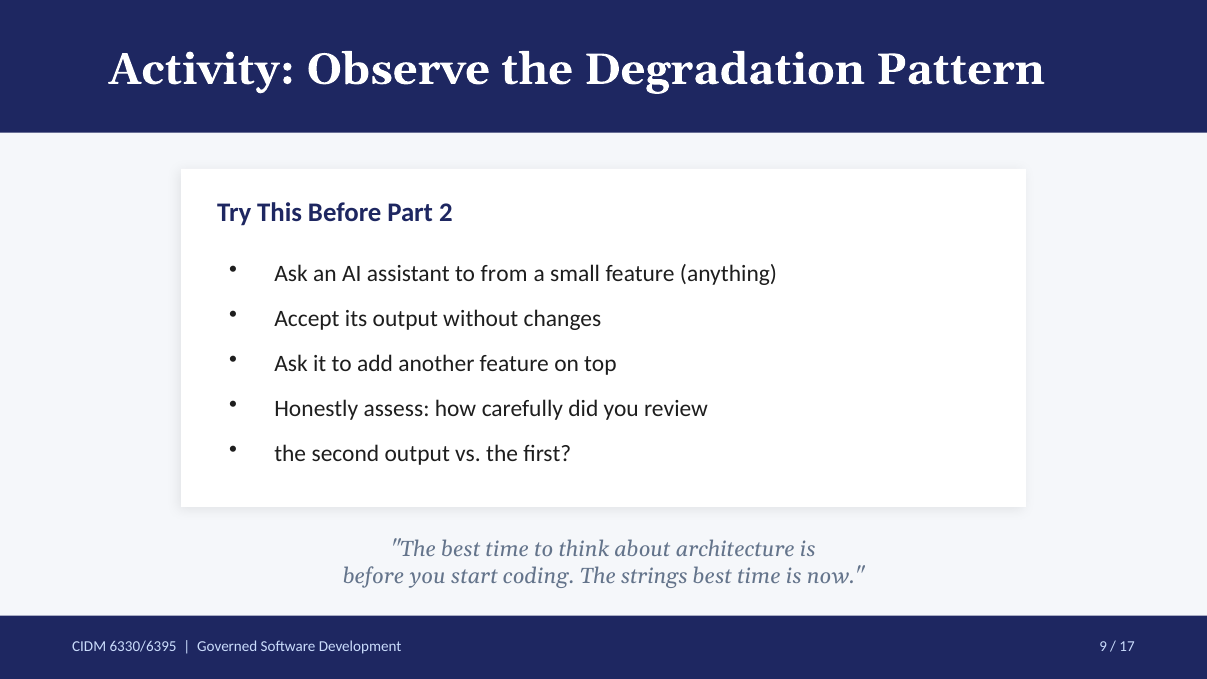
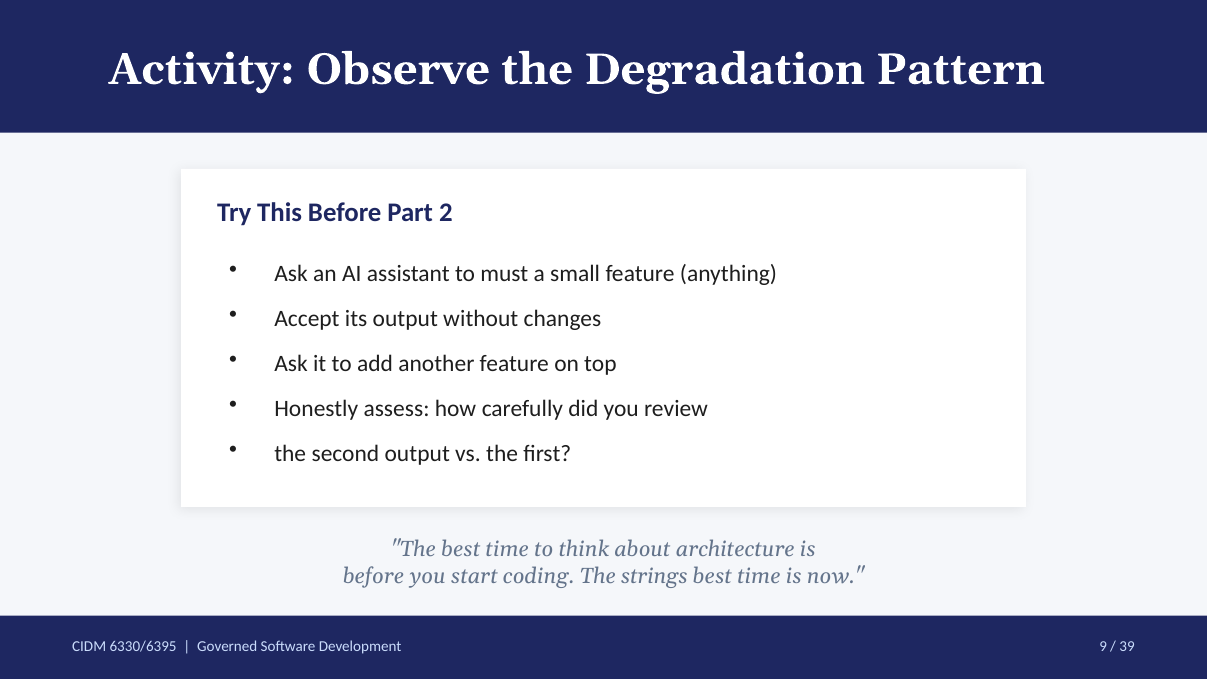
from: from -> must (504, 274)
17: 17 -> 39 (1127, 647)
